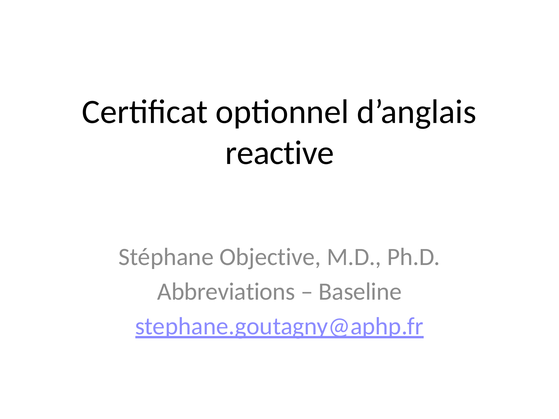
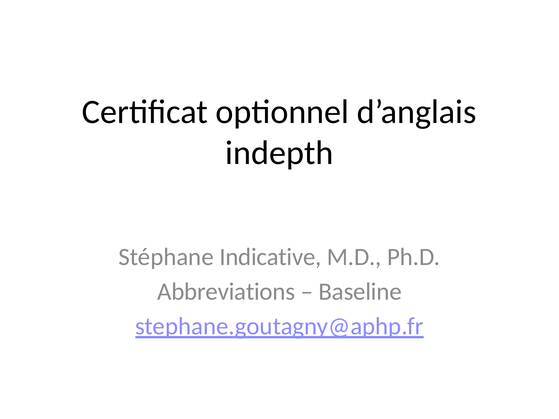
reactive: reactive -> indepth (279, 153)
Objective: Objective -> Indicative (270, 257)
